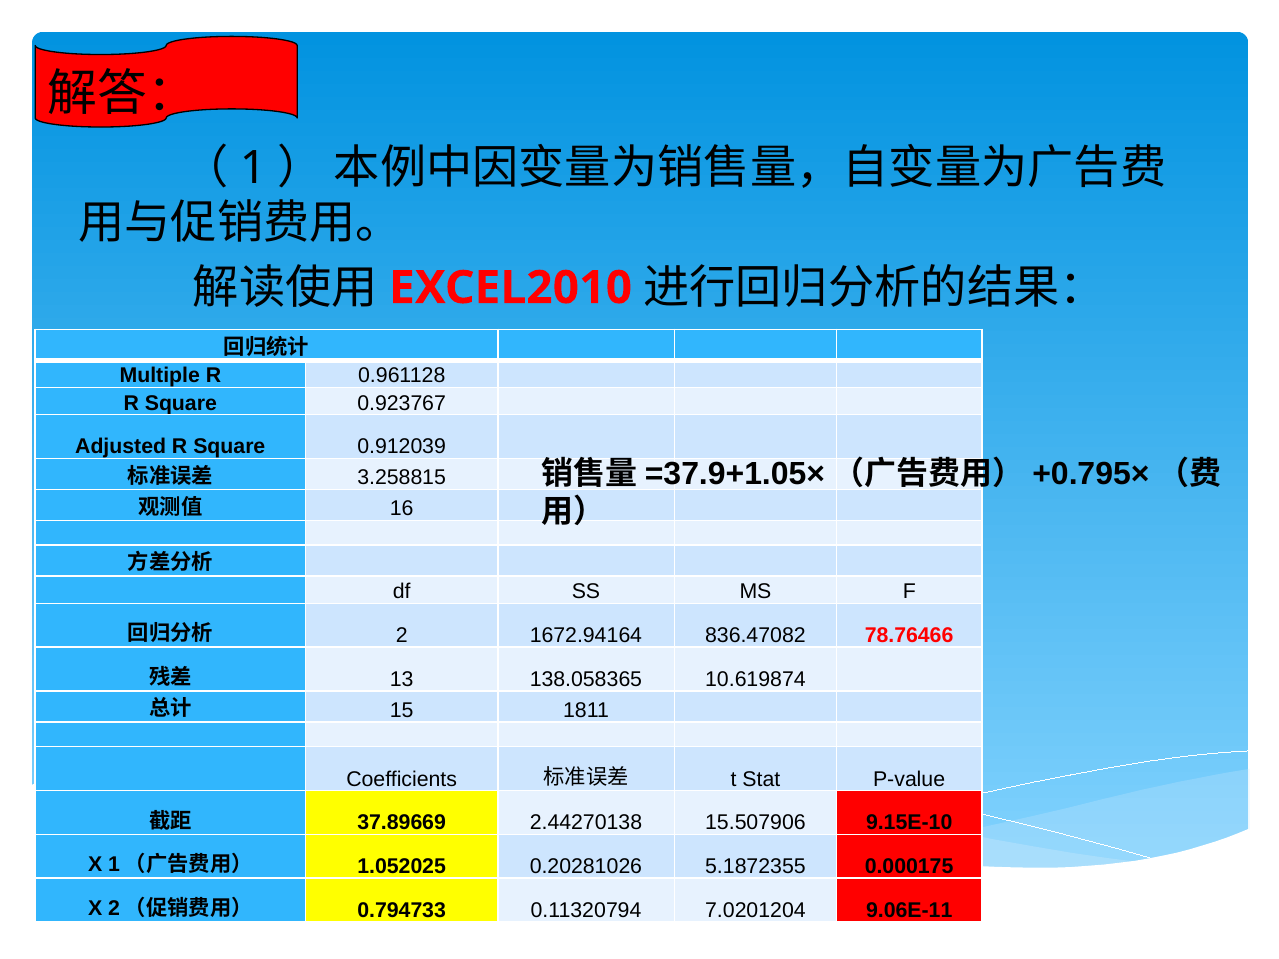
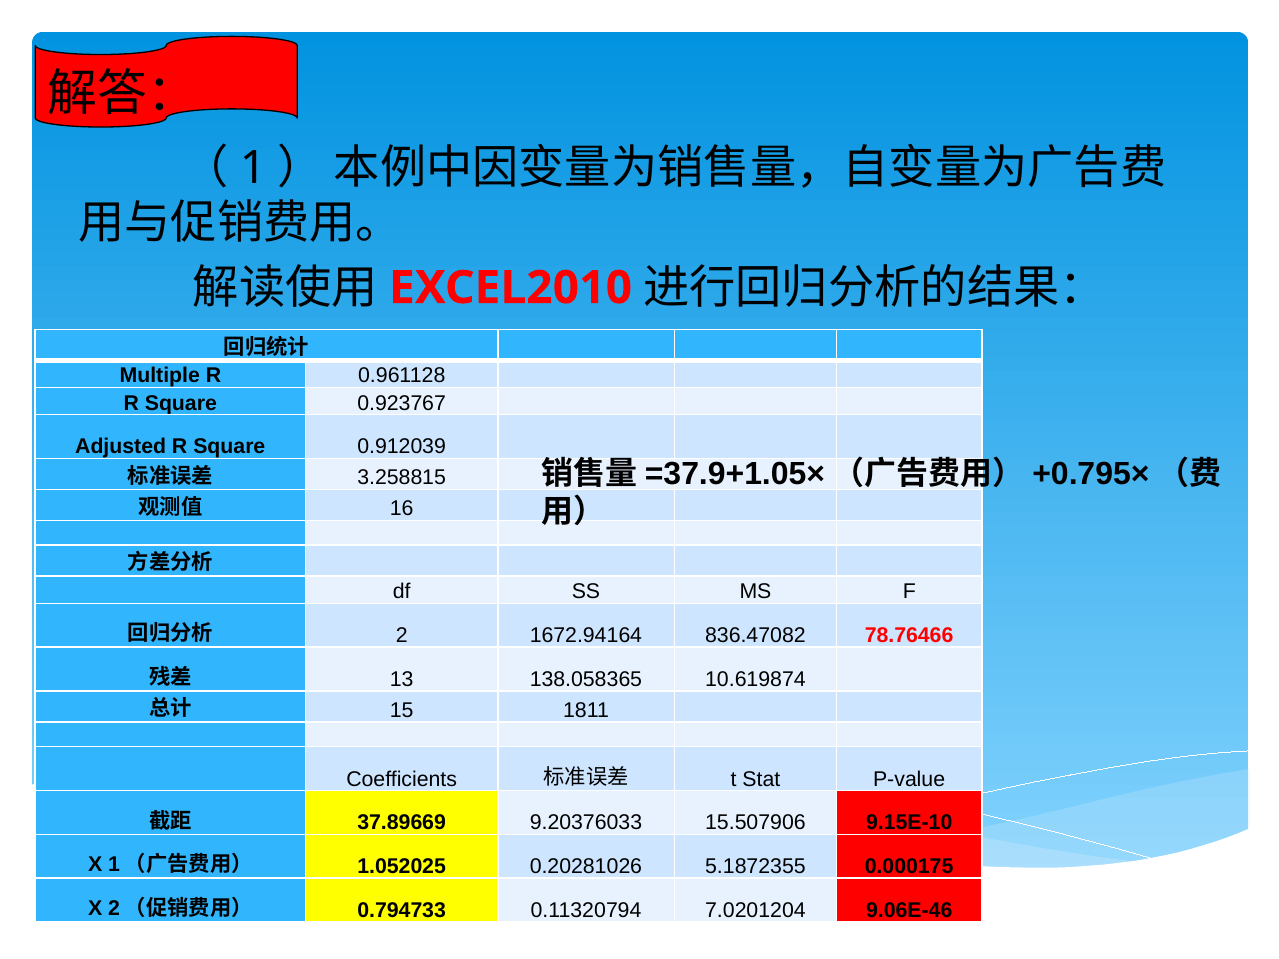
2.44270138: 2.44270138 -> 9.20376033 (586, 823)
9.06E-11: 9.06E-11 -> 9.06E-46 (909, 911)
